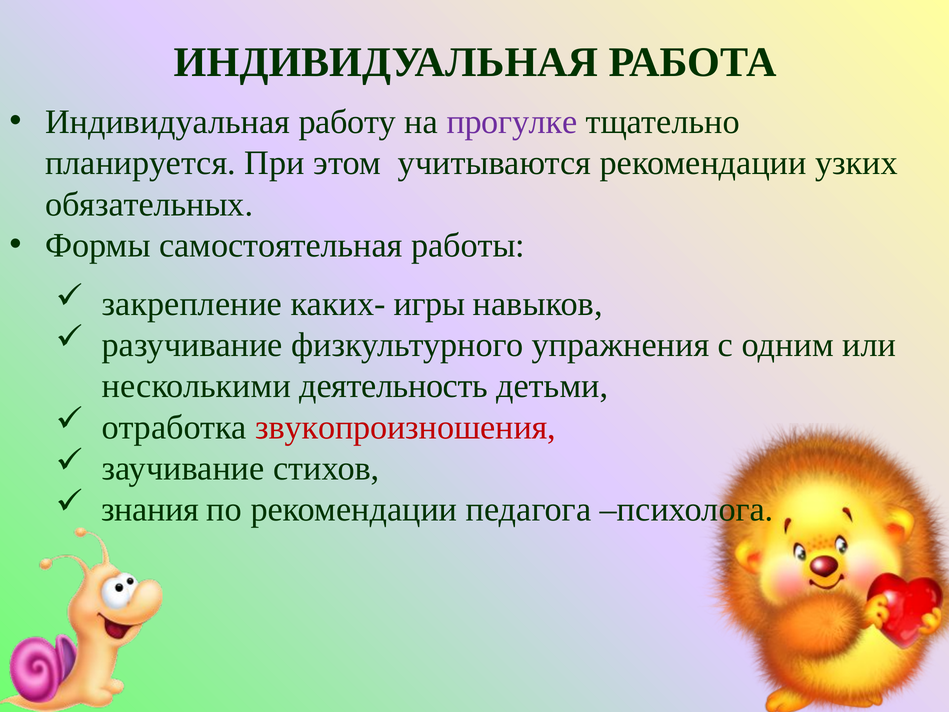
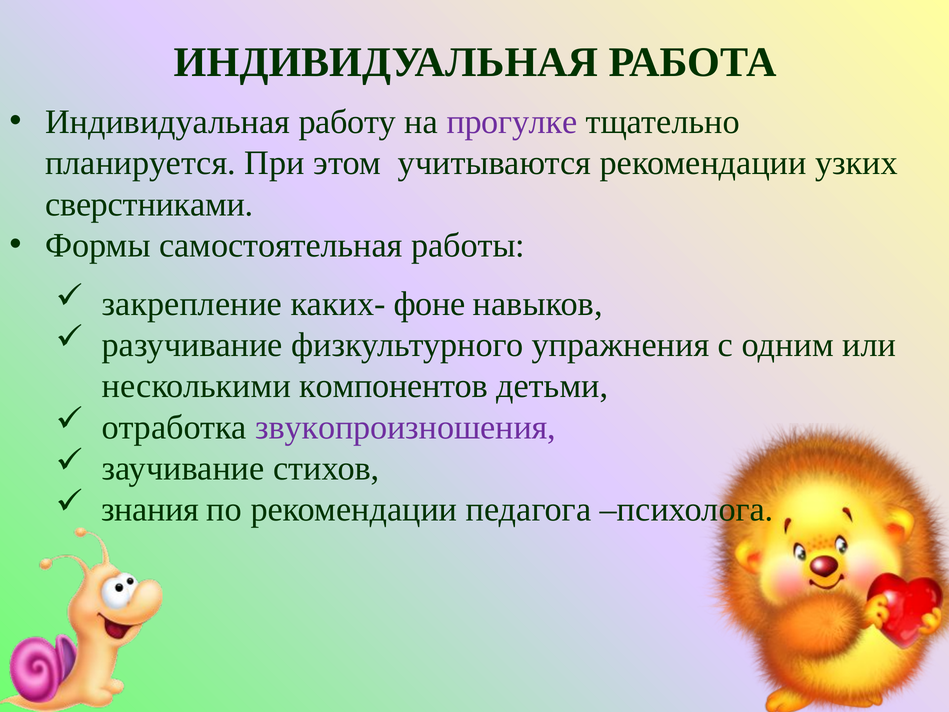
обязательных: обязательных -> сверстниками (149, 204)
игры: игры -> фоне (429, 304)
деятельность: деятельность -> компонентов (394, 386)
звукопроизношения colour: red -> purple (406, 427)
